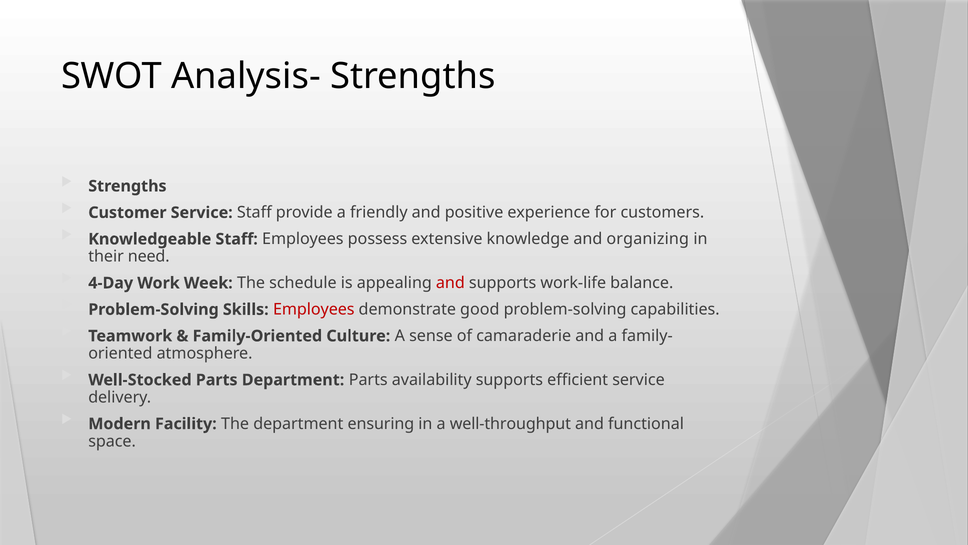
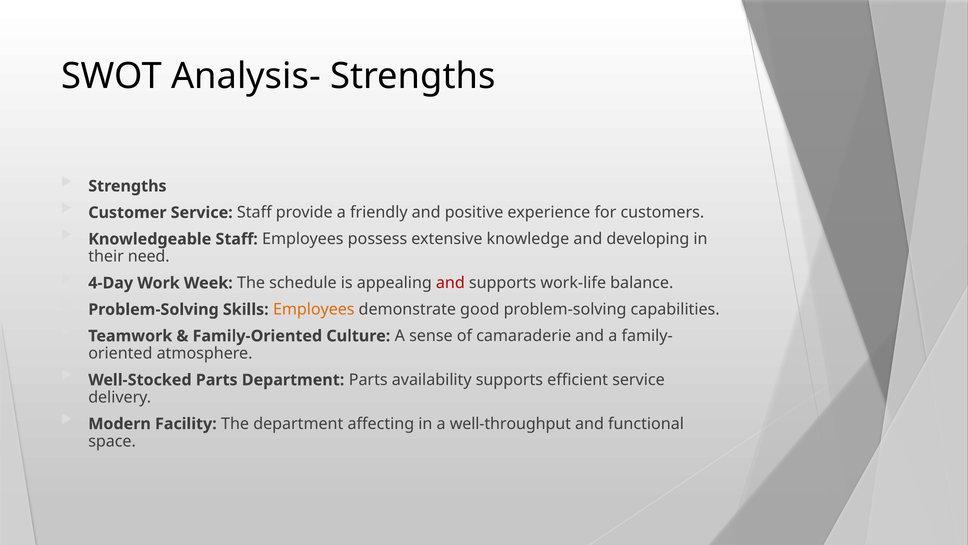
organizing: organizing -> developing (648, 239)
Employees colour: red -> orange (314, 309)
ensuring: ensuring -> affecting (381, 423)
